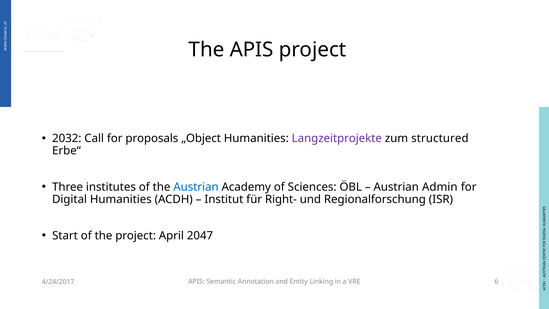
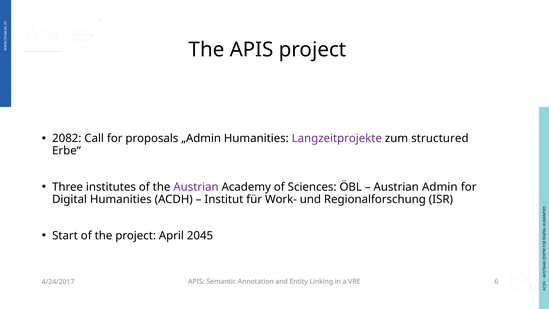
2032: 2032 -> 2082 (67, 138)
„Object: „Object -> „Admin (201, 138)
Austrian colour: blue -> purple (196, 187)
Right-: Right- -> Work- (281, 199)
2047: 2047 -> 2045 (200, 235)
